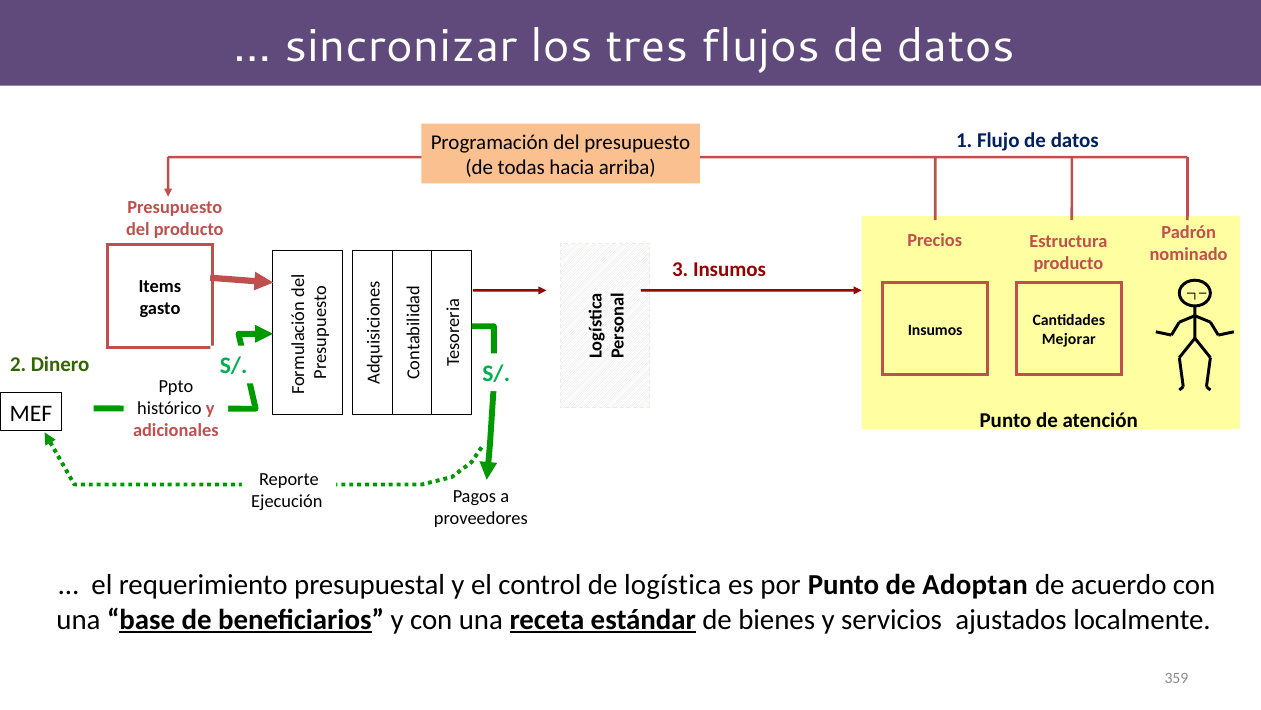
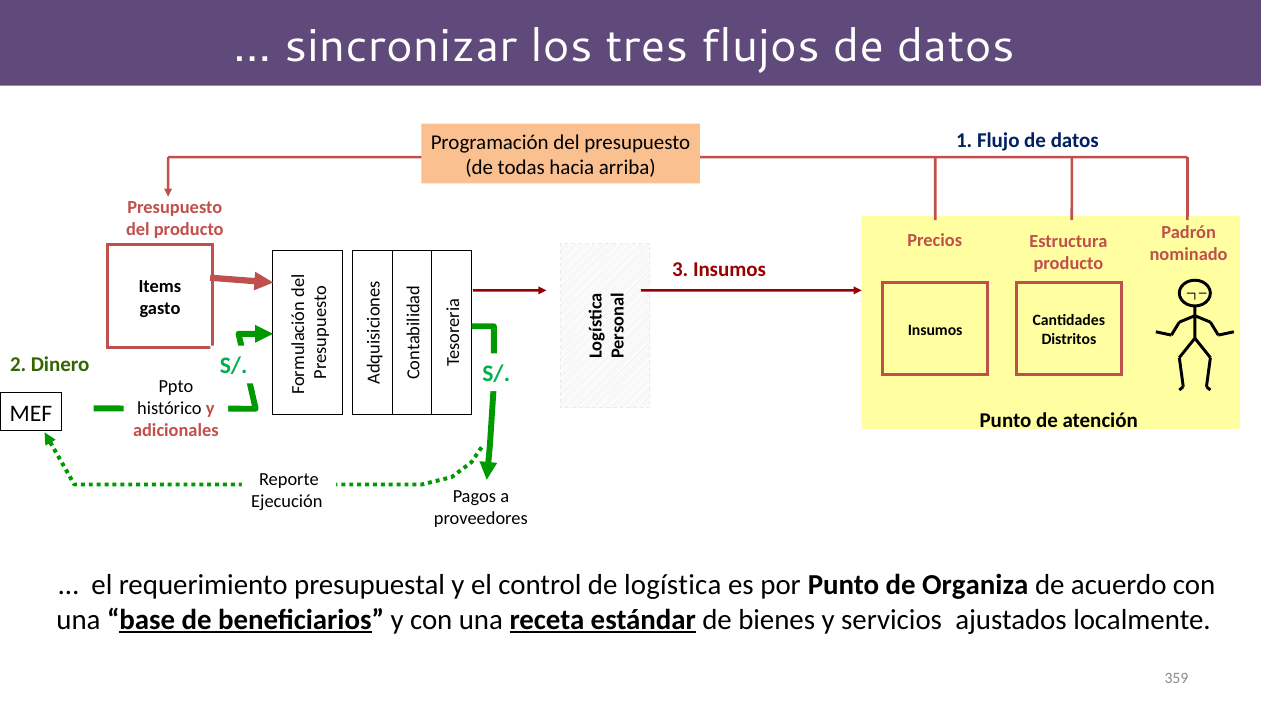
Mejorar: Mejorar -> Distritos (1069, 339)
Adoptan: Adoptan -> Organiza (975, 584)
